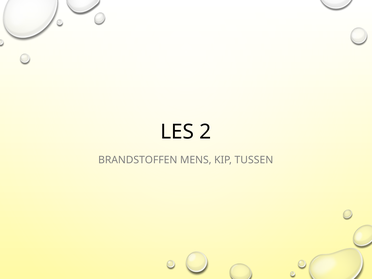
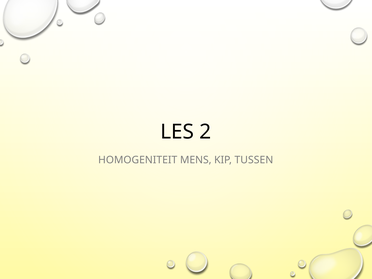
BRANDSTOFFEN: BRANDSTOFFEN -> HOMOGENITEIT (138, 160)
